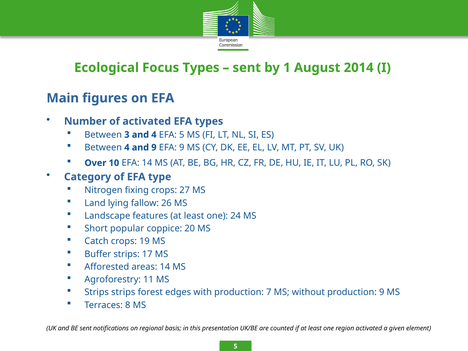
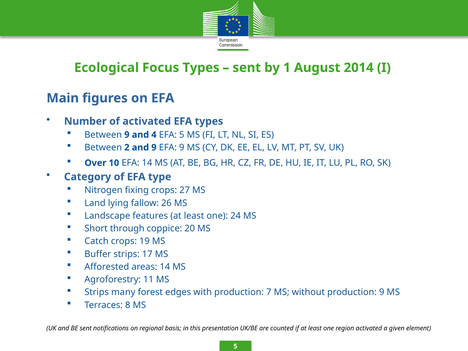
Between 3: 3 -> 9 (127, 135)
Between 4: 4 -> 2 (127, 147)
popular: popular -> through (127, 229)
Strips strips: strips -> many (123, 292)
